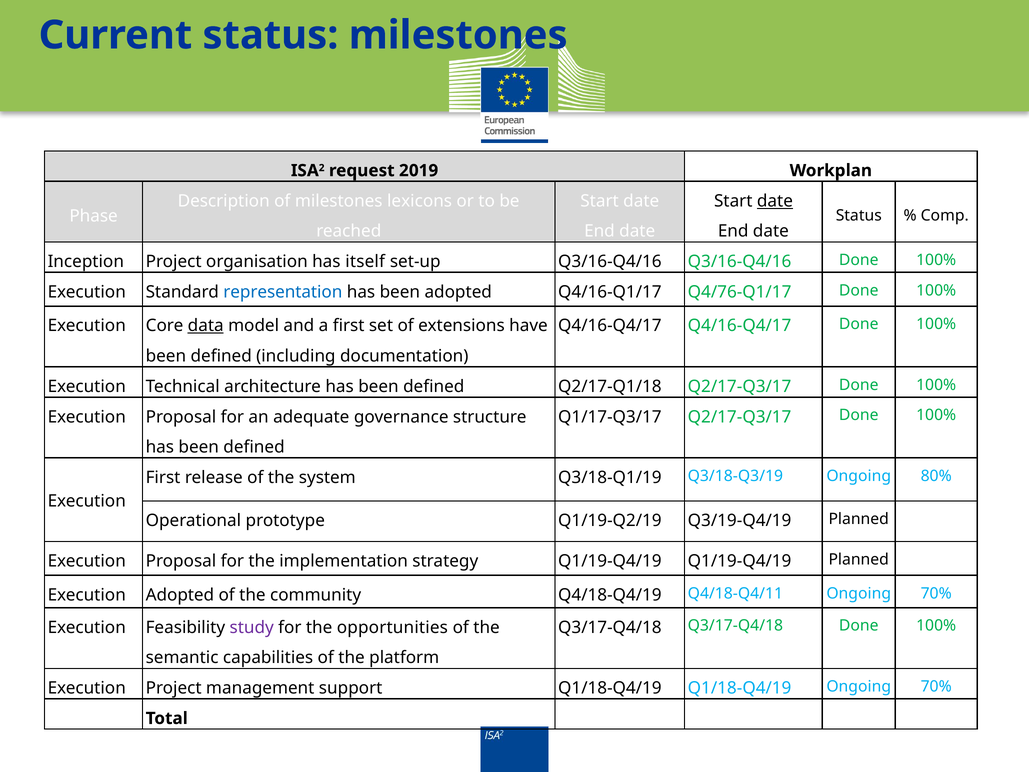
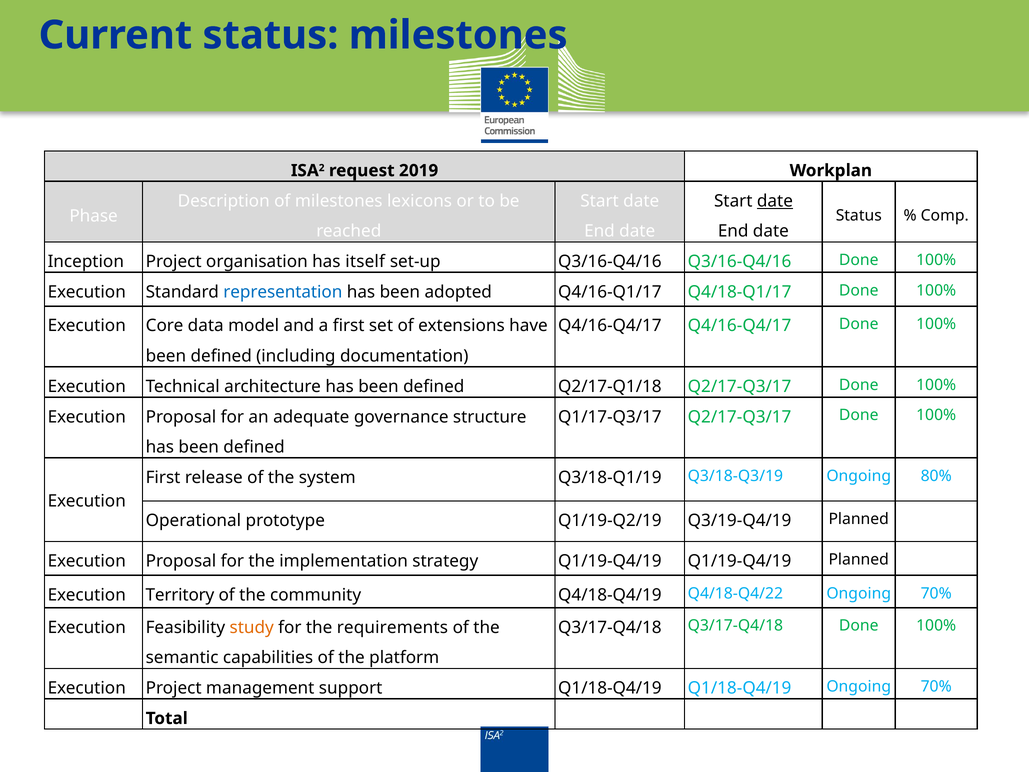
Q4/76-Q1/17: Q4/76-Q1/17 -> Q4/18-Q1/17 (740, 292)
data underline: present -> none (206, 326)
Execution Adopted: Adopted -> Territory (180, 595)
Q4/18-Q4/11: Q4/18-Q4/11 -> Q4/18-Q4/22 (735, 593)
study colour: purple -> orange (252, 627)
opportunities: opportunities -> requirements (392, 627)
